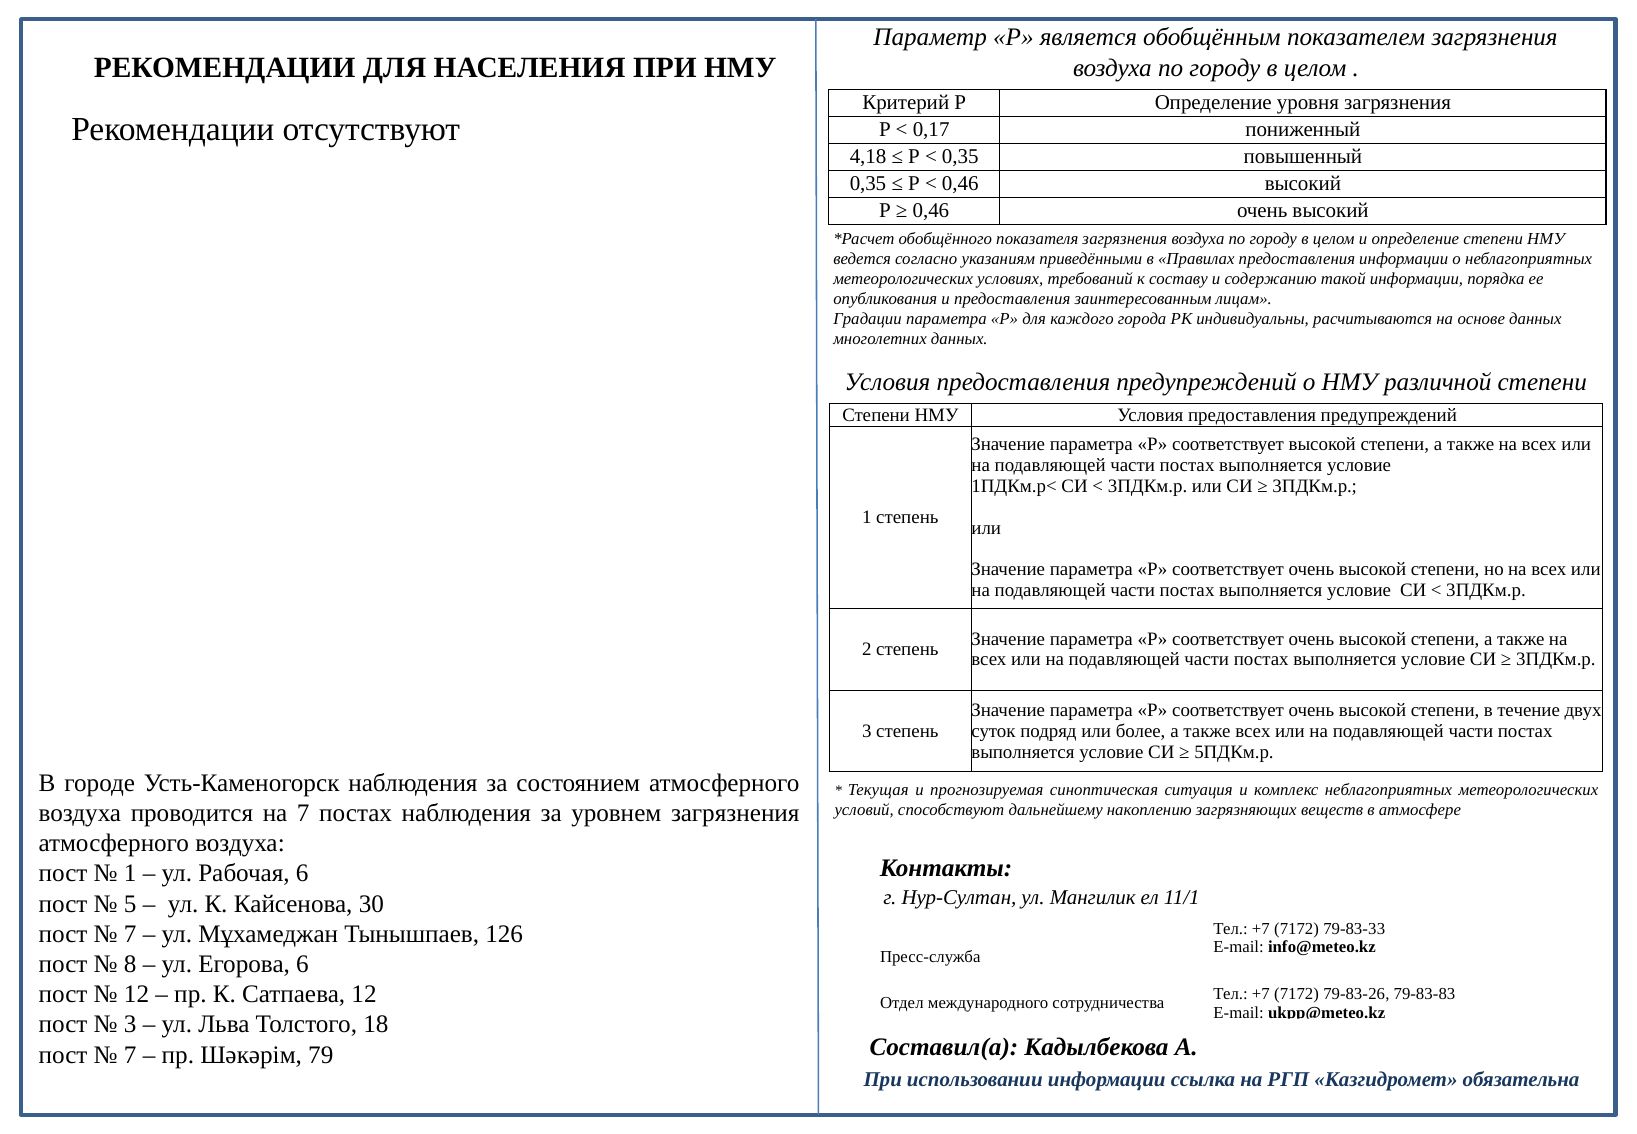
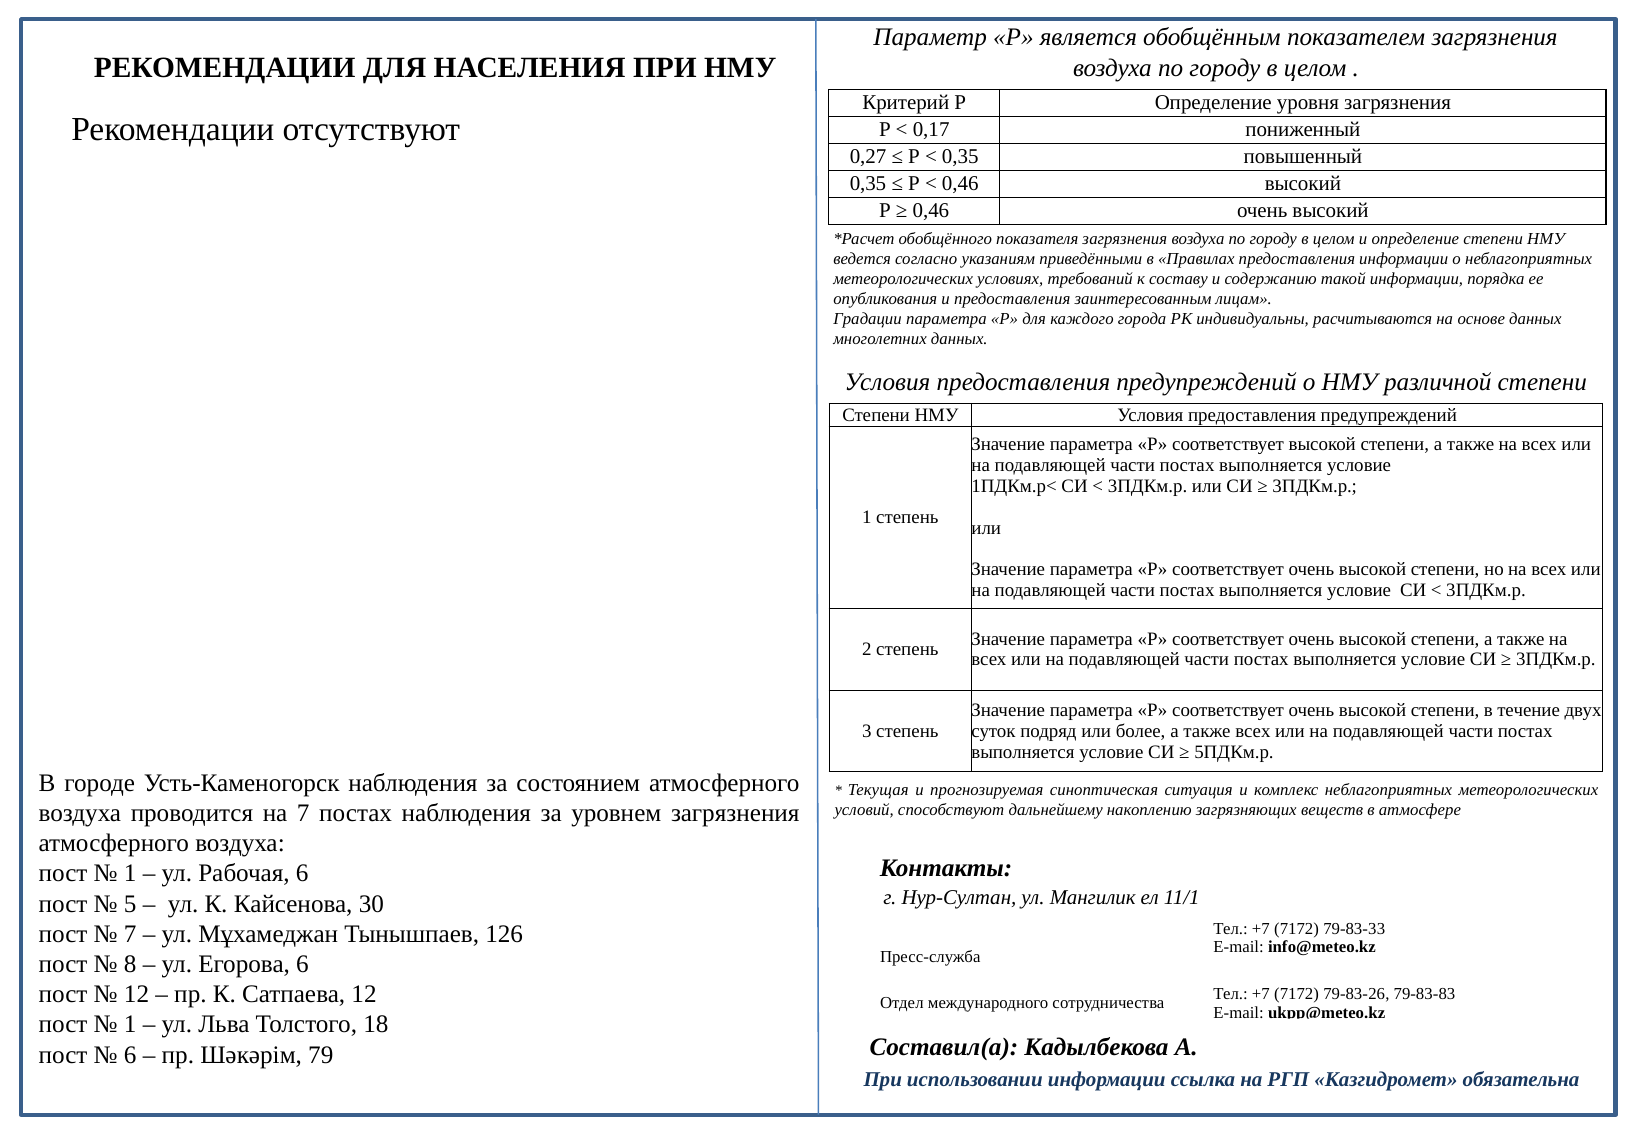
4,18: 4,18 -> 0,27 (868, 157)
3: 3 -> 1 (130, 1024)
7: 7 -> 6 (130, 1054)
